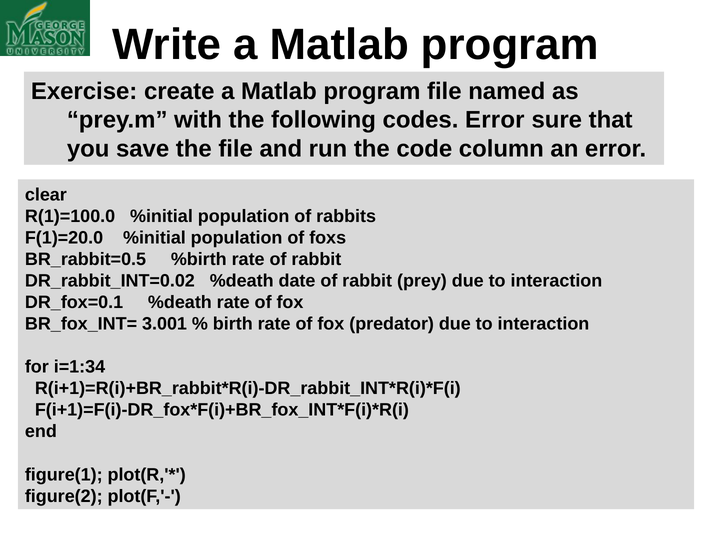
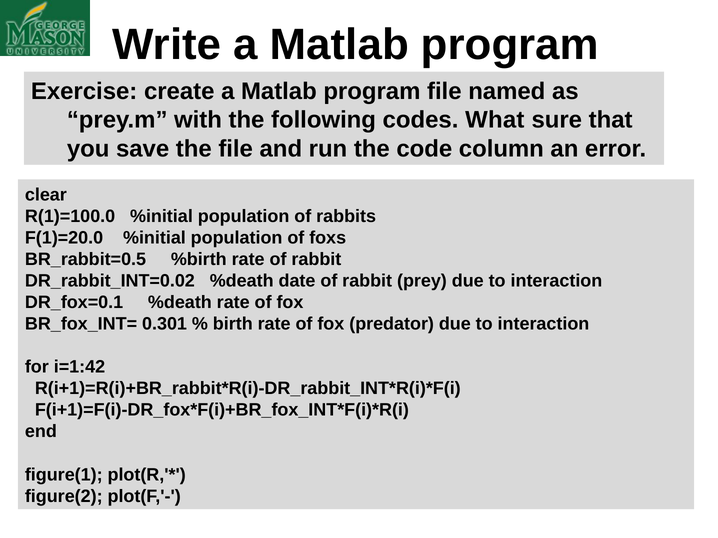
codes Error: Error -> What (495, 120)
3.001: 3.001 -> 0.301 (165, 324)
i=1:34: i=1:34 -> i=1:42 (79, 367)
